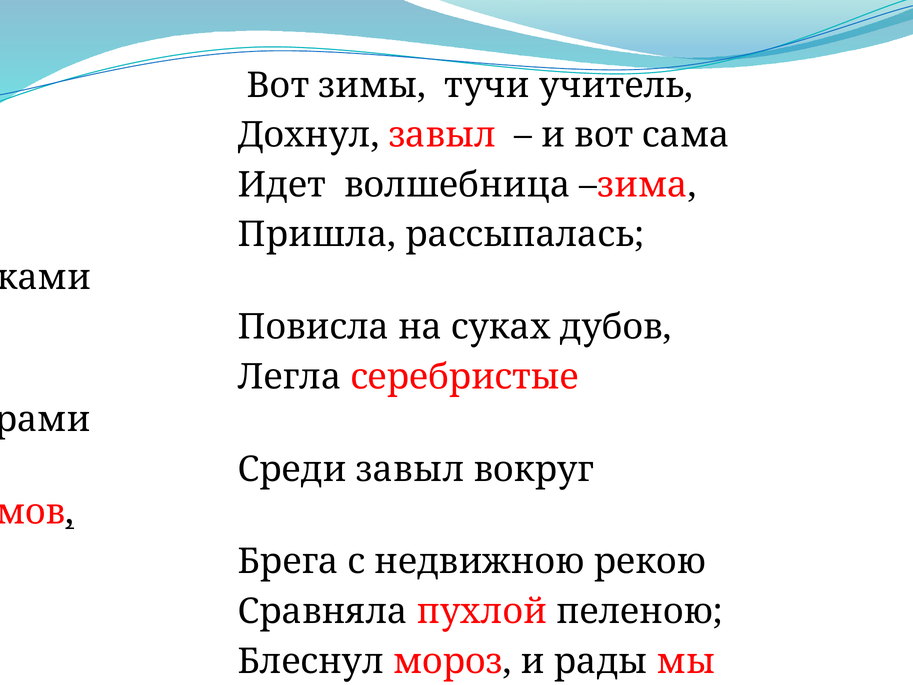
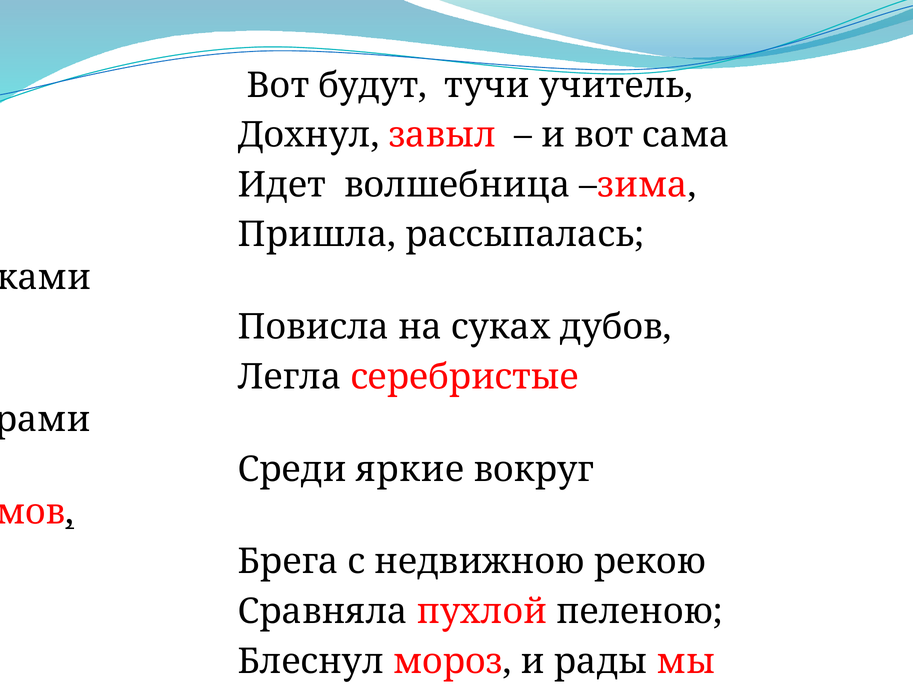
Вот зимы: зимы -> будут (373, 85)
Среди завыл: завыл -> яркие (410, 469)
